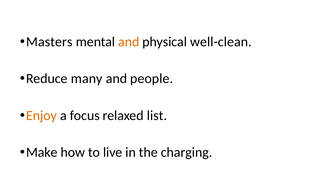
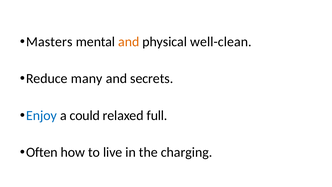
people: people -> secrets (152, 79)
Enjoy colour: orange -> blue (42, 115)
focus: focus -> could (85, 115)
list: list -> full (157, 115)
Make: Make -> Often (42, 152)
